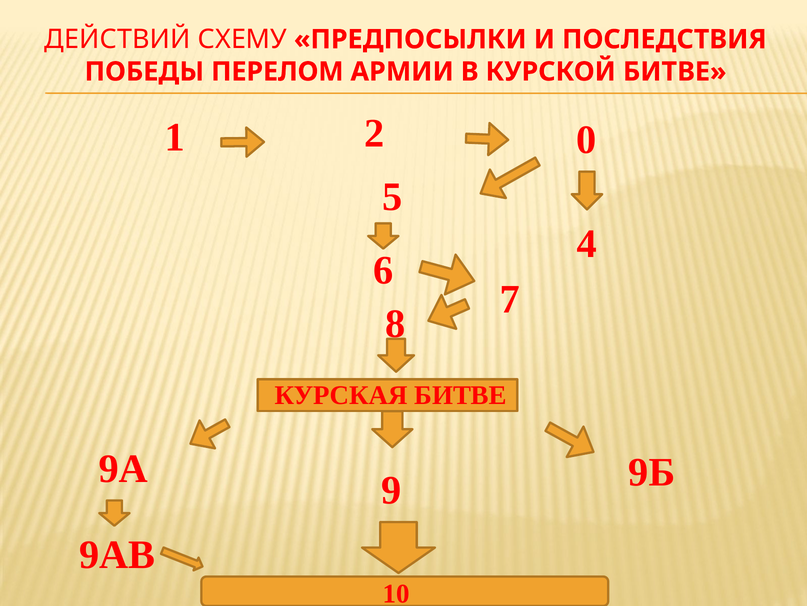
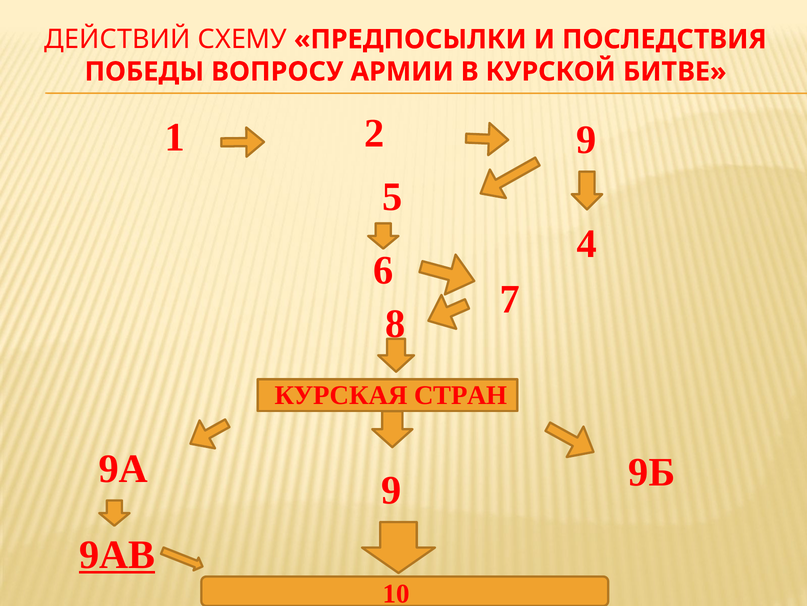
ПЕРЕЛОМ: ПЕРЕЛОМ -> ВОПРОСУ (277, 72)
2 0: 0 -> 9 (587, 140)
КУРСКАЯ БИТВЕ: БИТВЕ -> СТРАН (461, 395)
9АВ underline: none -> present (117, 554)
